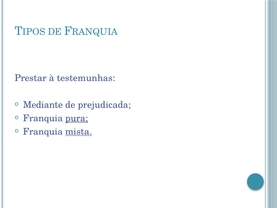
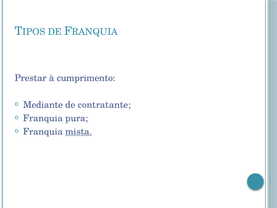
testemunhas: testemunhas -> cumprimento (86, 78)
prejudicada: prejudicada -> contratante (104, 105)
pura underline: present -> none (77, 118)
